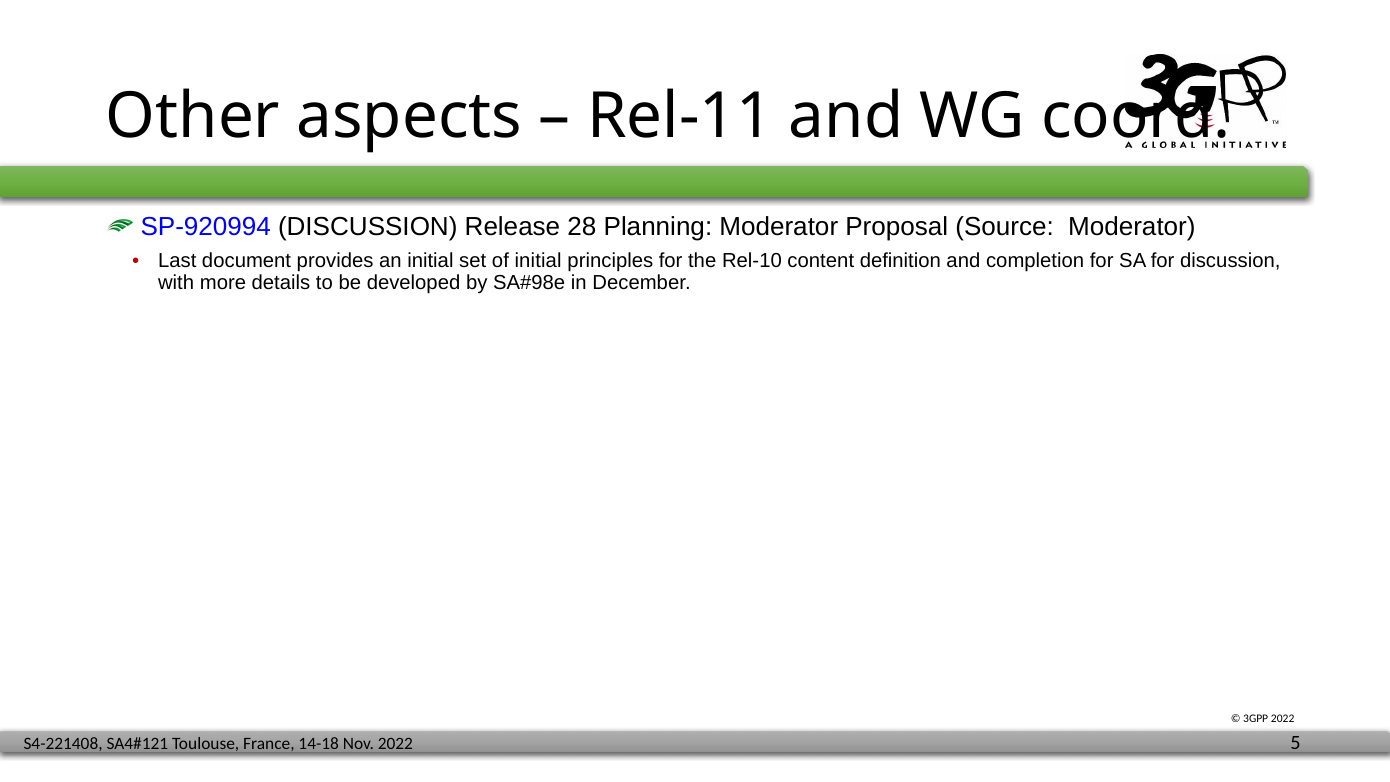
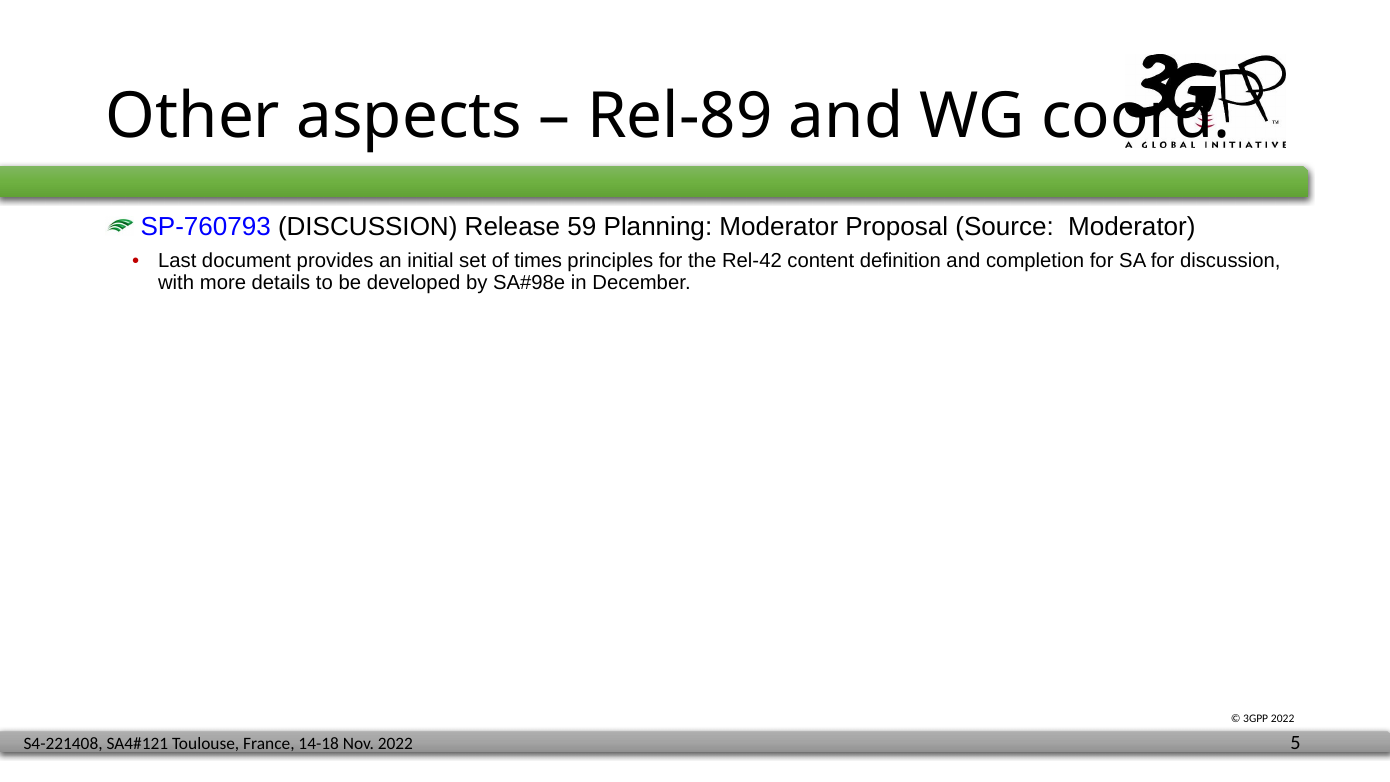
Rel-11: Rel-11 -> Rel-89 (680, 117)
SP-920994: SP-920994 -> SP-760793 (206, 227)
28: 28 -> 59 (582, 227)
of initial: initial -> times (538, 261)
Rel-10: Rel-10 -> Rel-42 (752, 261)
